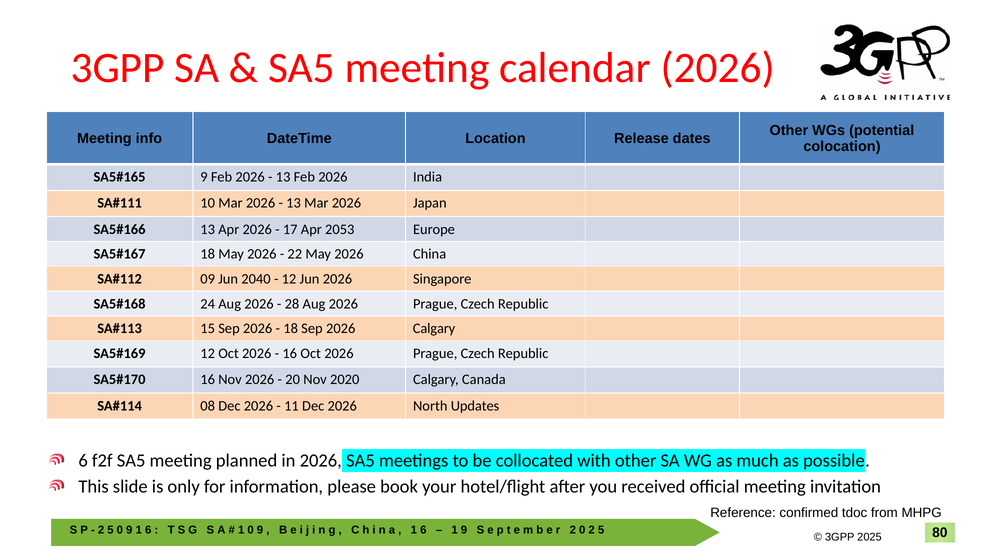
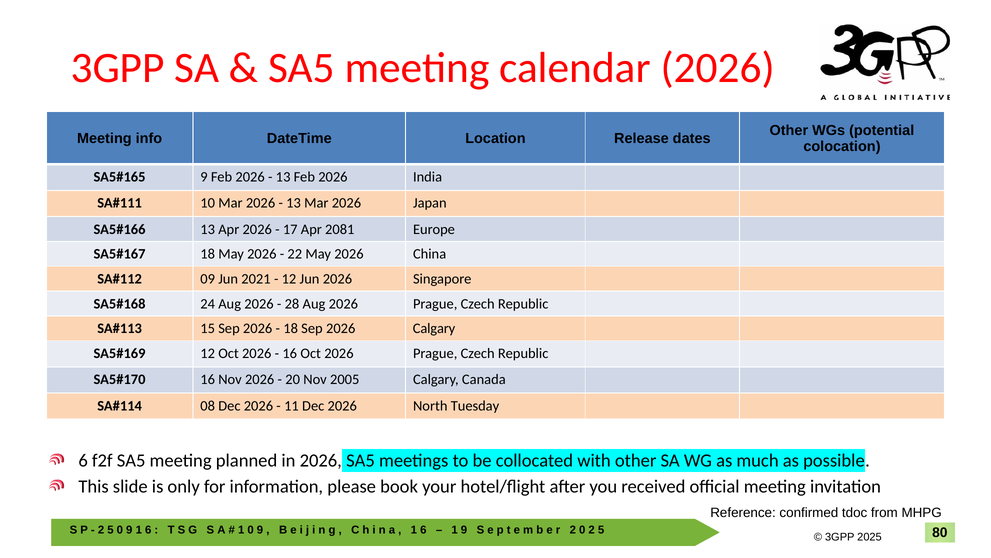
2053: 2053 -> 2081 (340, 229)
2040: 2040 -> 2021 (256, 279)
2020: 2020 -> 2005 (345, 379)
Updates: Updates -> Tuesday (475, 405)
